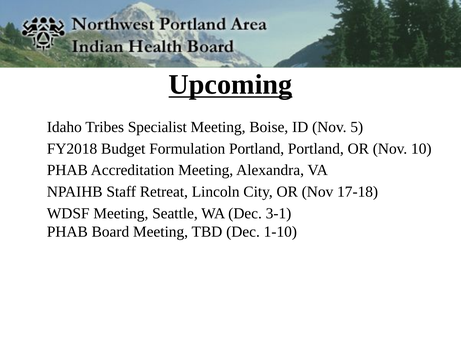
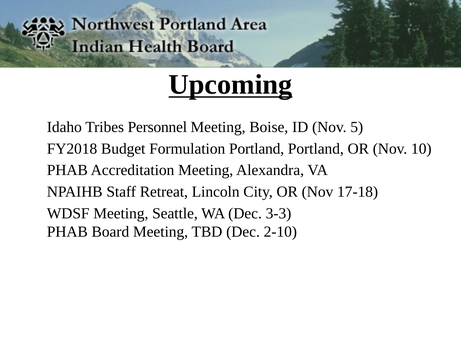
Specialist: Specialist -> Personnel (157, 127)
3-1: 3-1 -> 3-3 (279, 213)
1-10: 1-10 -> 2-10 (280, 232)
